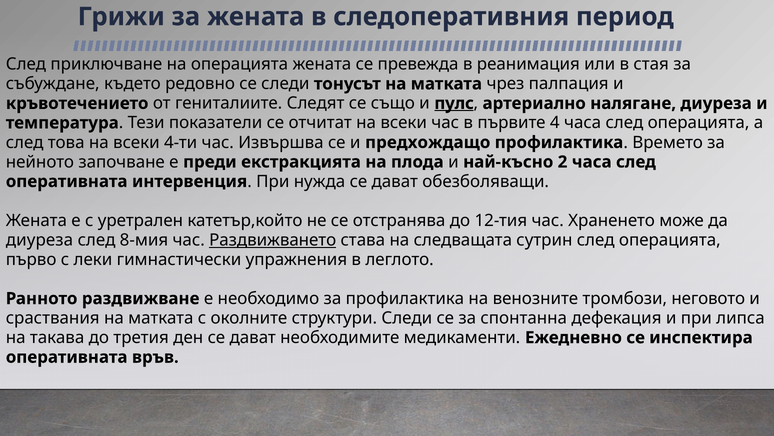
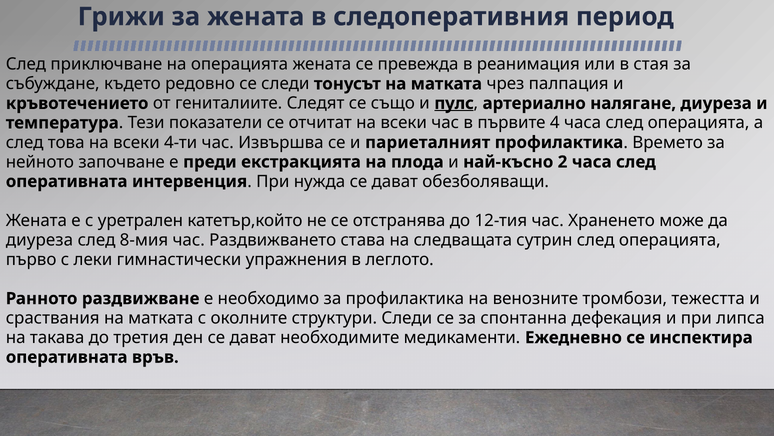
предхождащо: предхождащо -> париеталният (428, 142)
Раздвижването underline: present -> none (273, 240)
неговото: неговото -> тежестта (708, 298)
